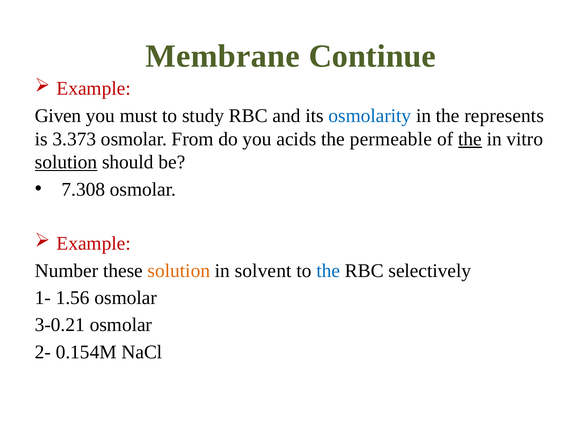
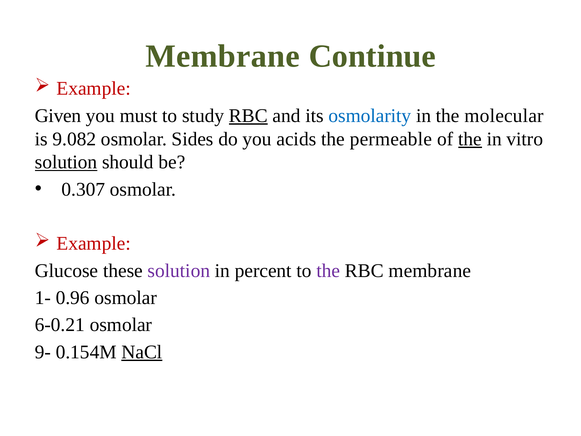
RBC underline: none -> present (248, 116)
represents: represents -> molecular (504, 116)
3.373: 3.373 -> 9.082 (74, 139)
From: From -> Sides (193, 139)
7.308: 7.308 -> 0.307 (83, 189)
Number: Number -> Glucose (67, 271)
solution colour: orange -> purple (179, 271)
solvent: solvent -> percent (263, 271)
the colour: blue -> purple (328, 271)
RBC selectively: selectively -> membrane (430, 271)
1.56: 1.56 -> 0.96 (73, 298)
3-0.21: 3-0.21 -> 6-0.21 (60, 325)
2-: 2- -> 9- (43, 352)
NaCl underline: none -> present (142, 352)
